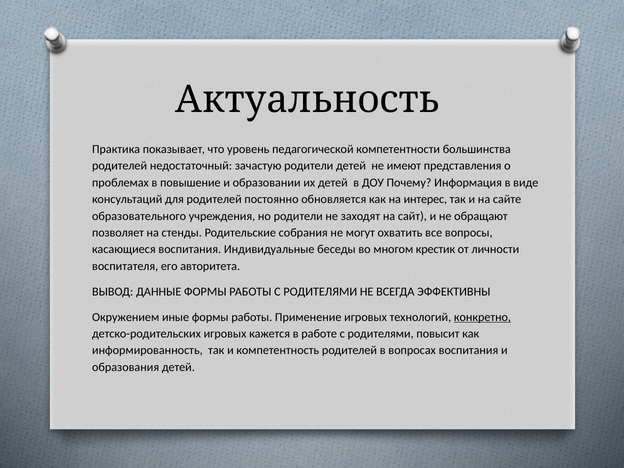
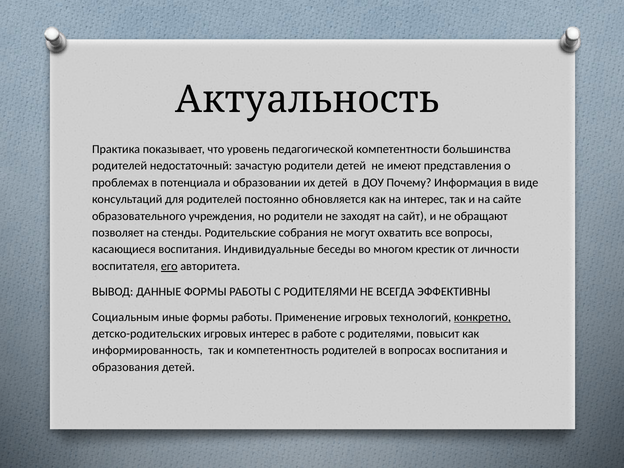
повышение: повышение -> потенциала (190, 183)
его underline: none -> present (169, 266)
Окружением: Окружением -> Социальным (126, 317)
игровых кажется: кажется -> интерес (270, 334)
